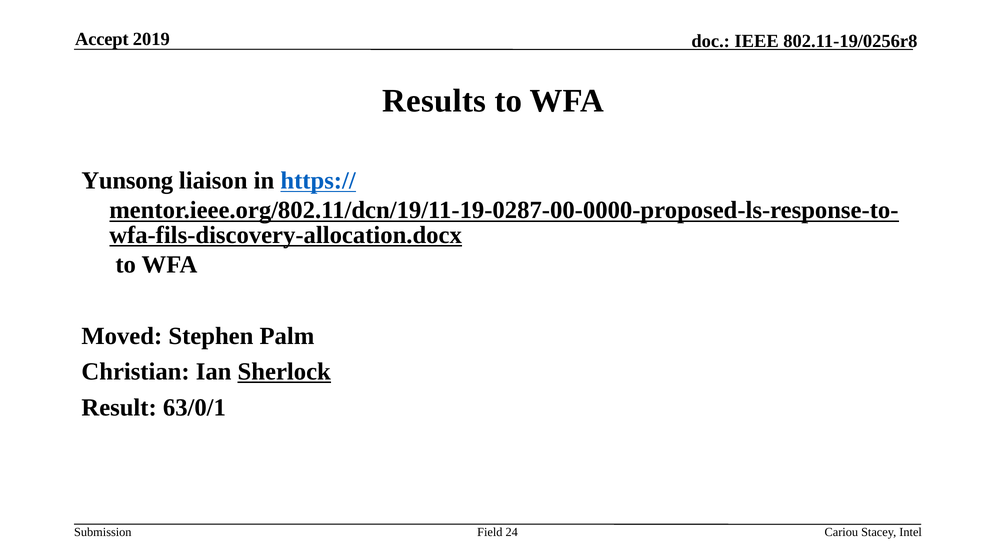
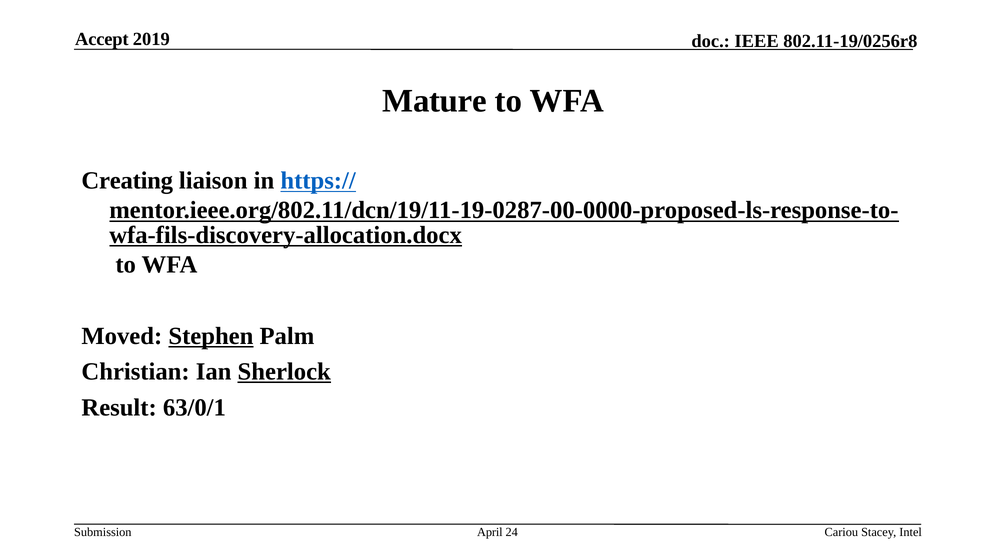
Results: Results -> Mature (435, 101)
Yunsong: Yunsong -> Creating (127, 181)
Stephen underline: none -> present (211, 336)
Field: Field -> April (490, 532)
